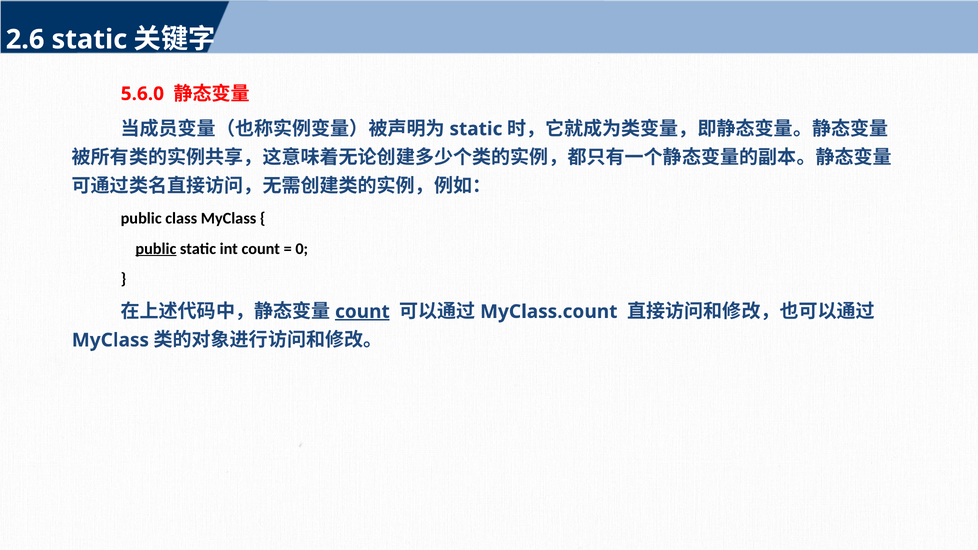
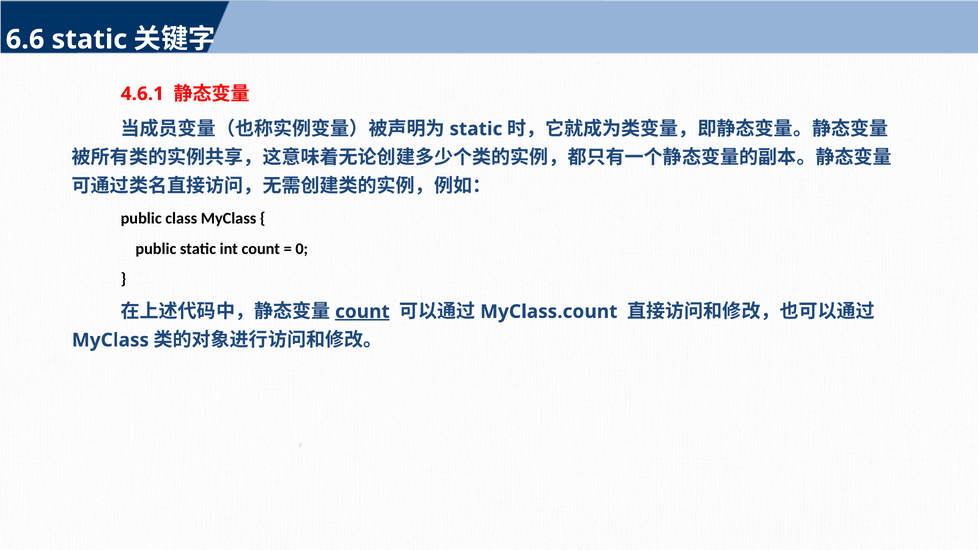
2.6: 2.6 -> 6.6 (25, 39)
5.6.0: 5.6.0 -> 4.6.1 (142, 94)
public underline: present -> none (156, 249)
